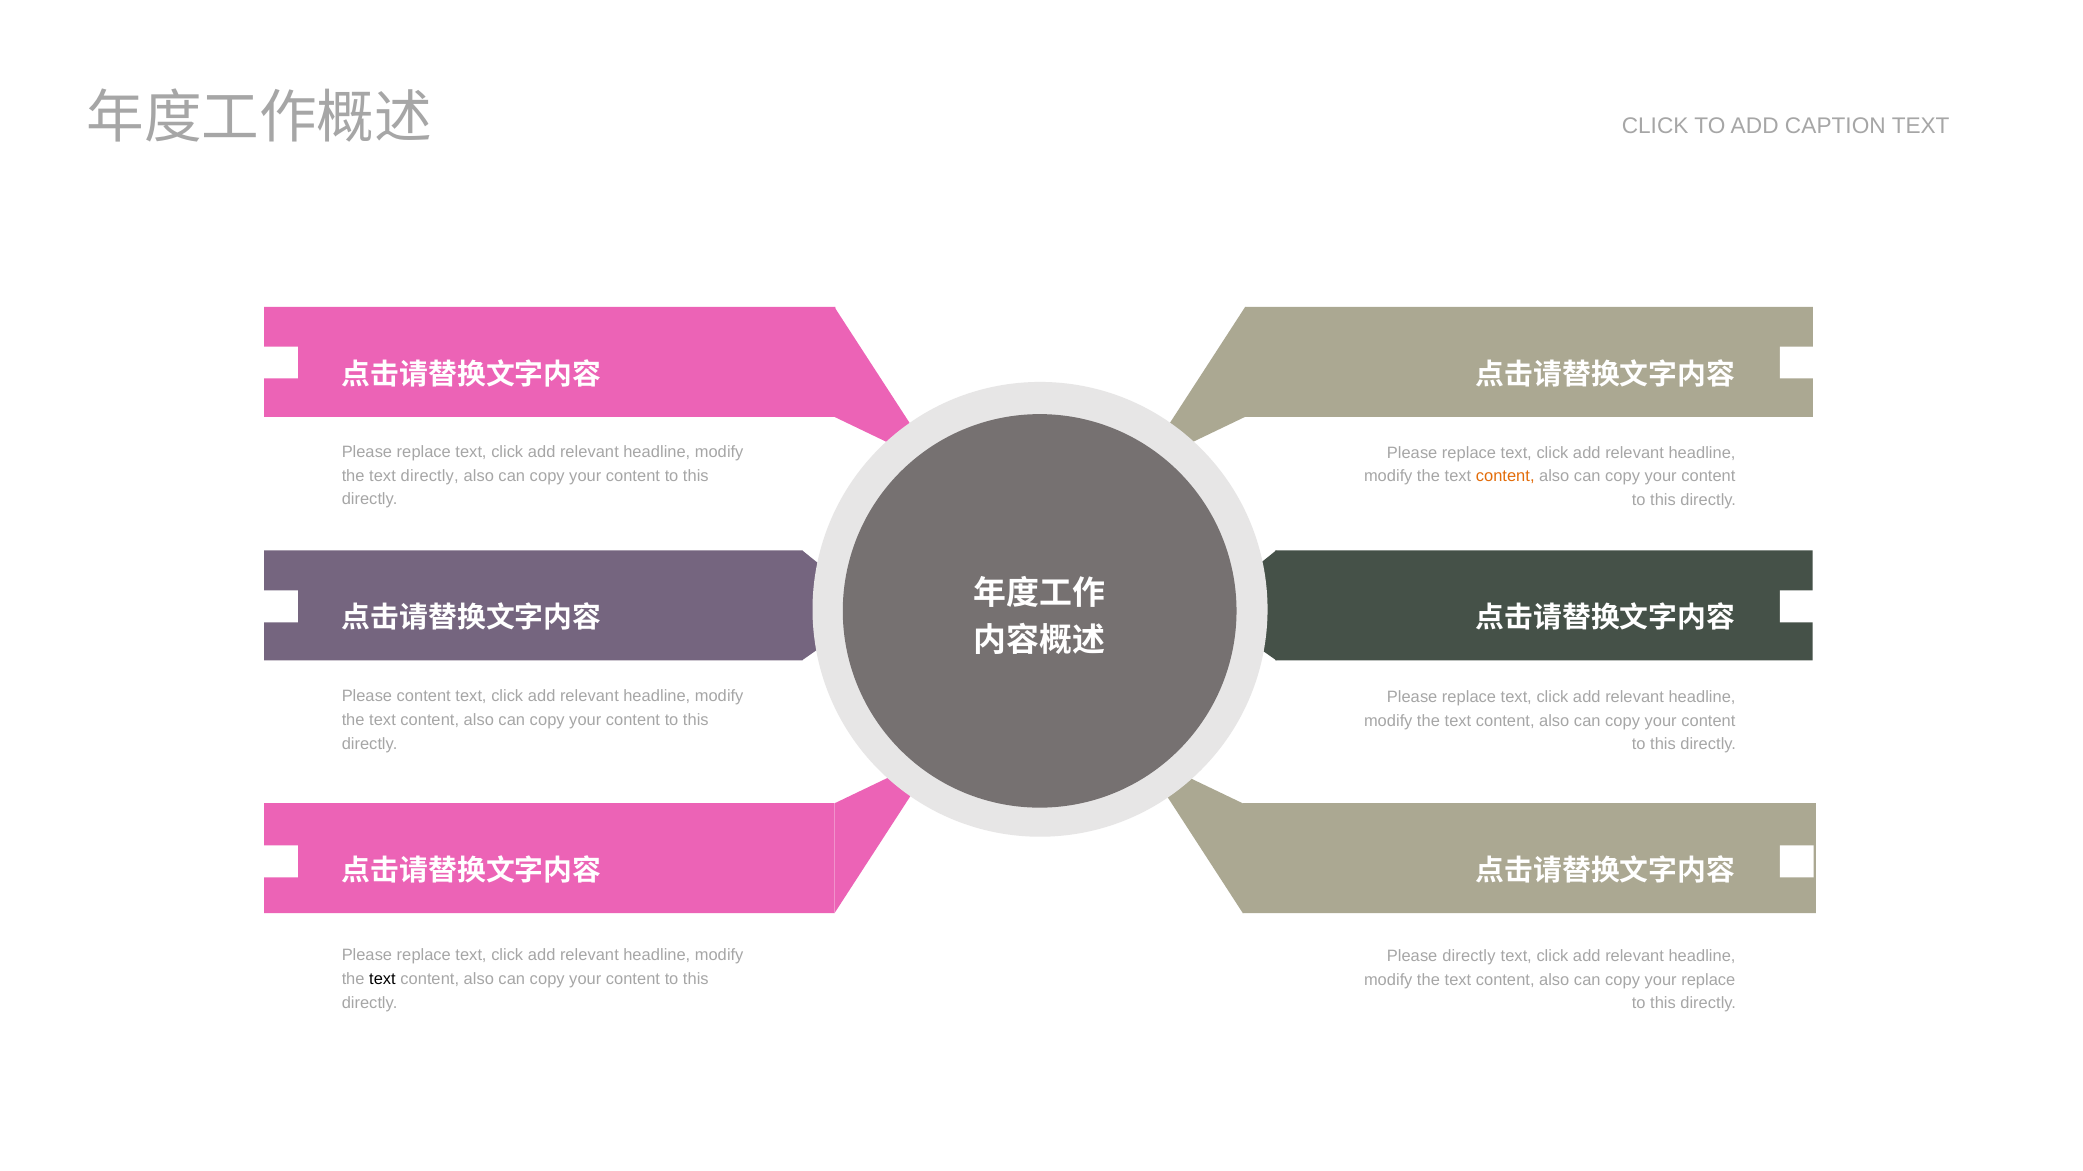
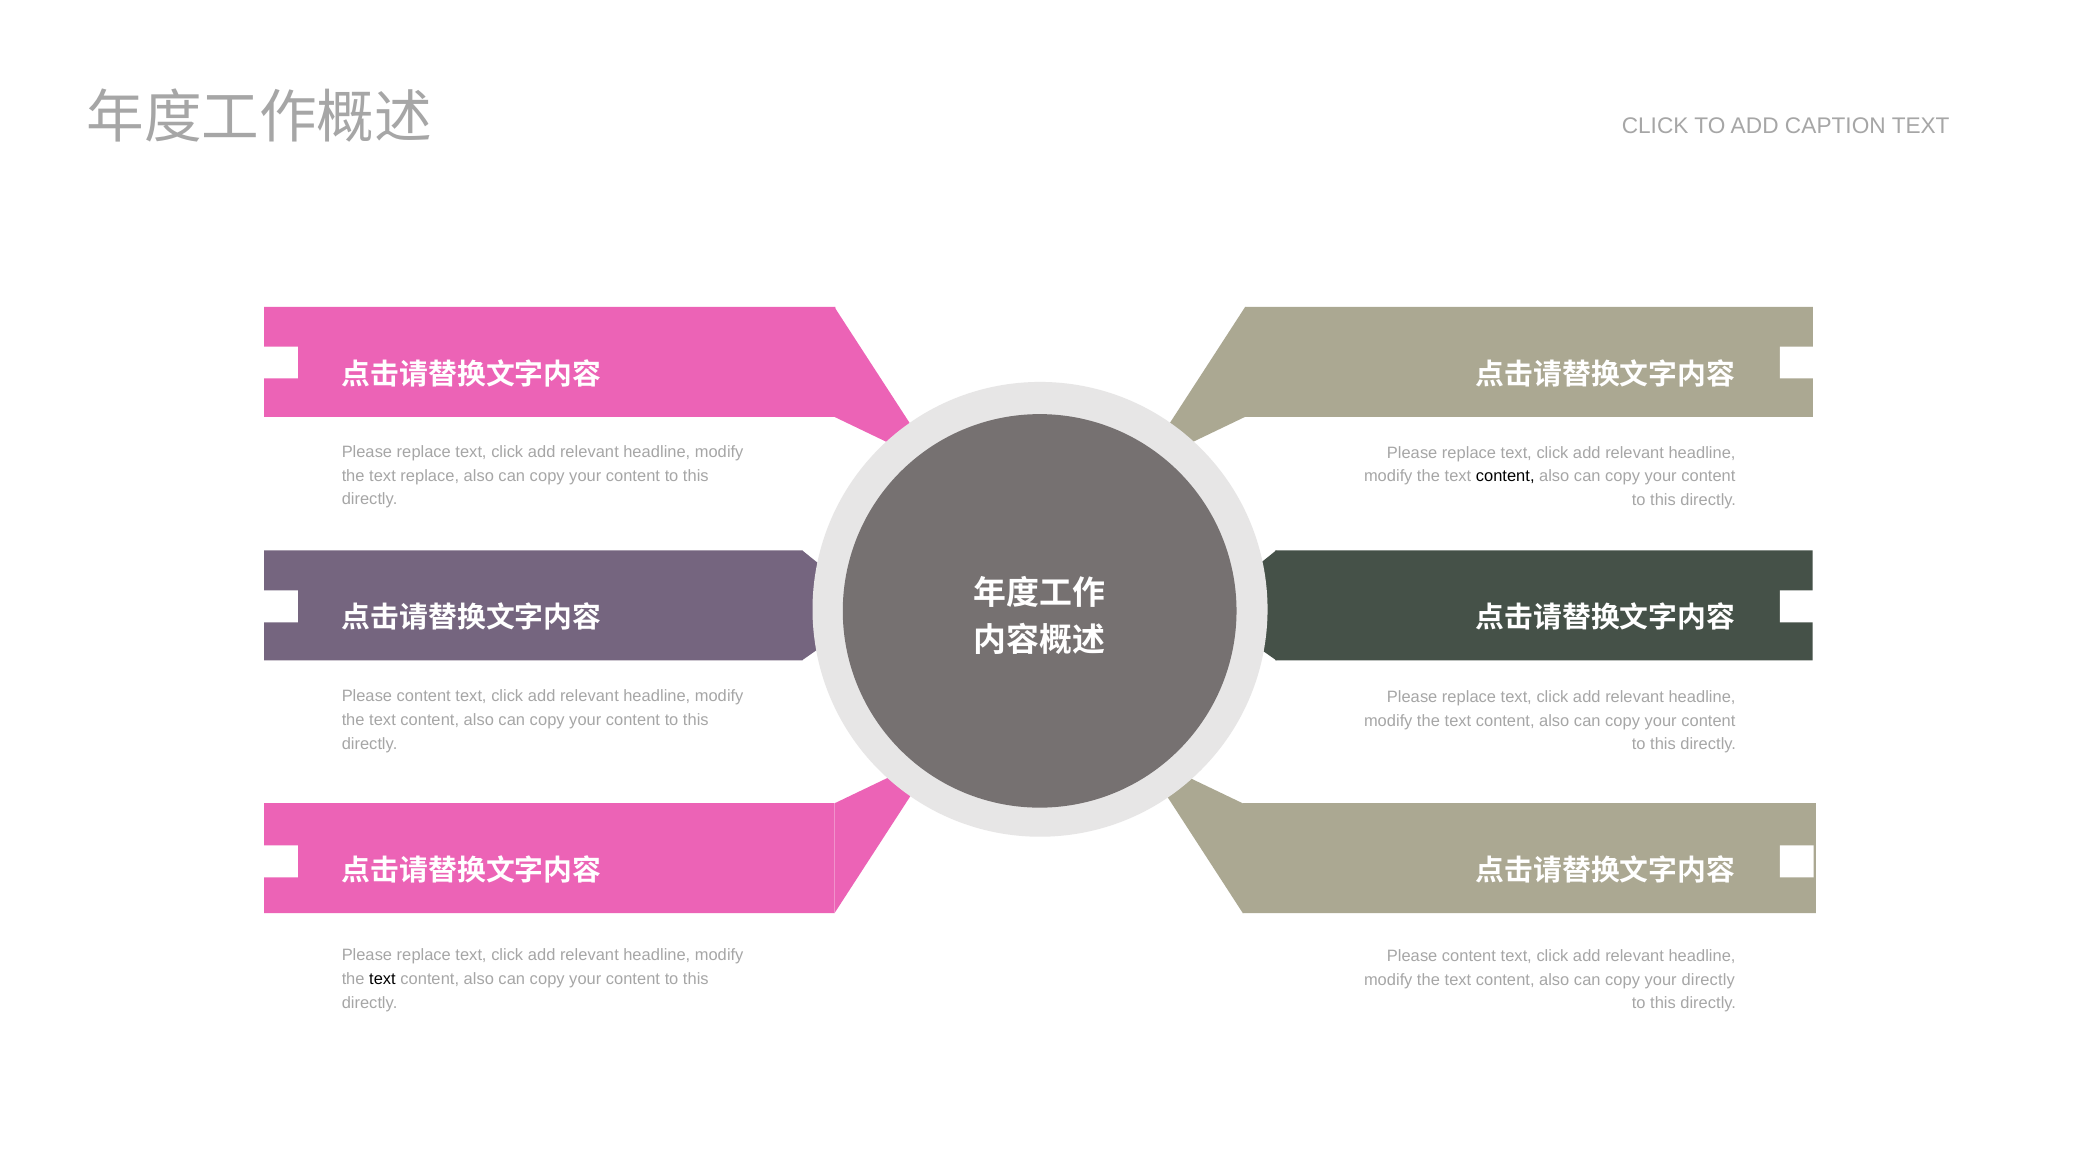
text directly: directly -> replace (430, 476)
content colour: orange -> black (1505, 477)
directly: directly -> content (1469, 957)
your replace: replace -> directly (1708, 980)
